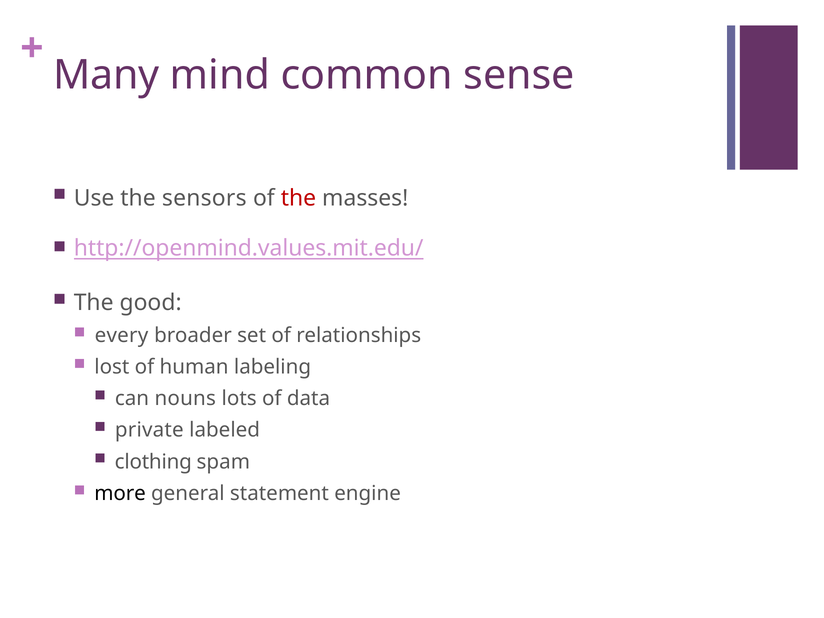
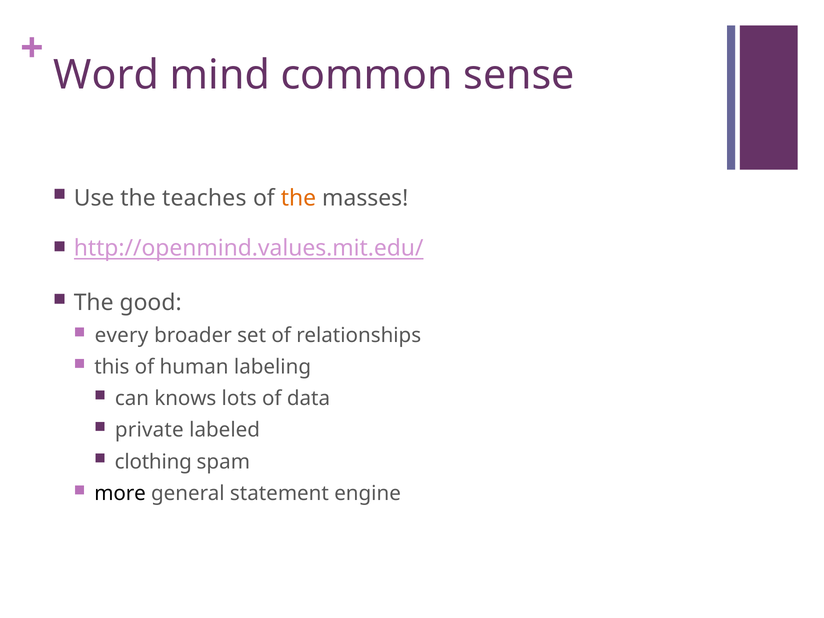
Many: Many -> Word (106, 75)
sensors: sensors -> teaches (204, 198)
the colour: red -> orange (298, 198)
lost: lost -> this (112, 367)
nouns: nouns -> knows (185, 399)
